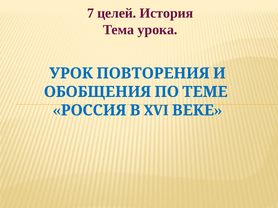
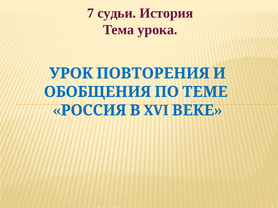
целей: целей -> судьи (117, 13)
